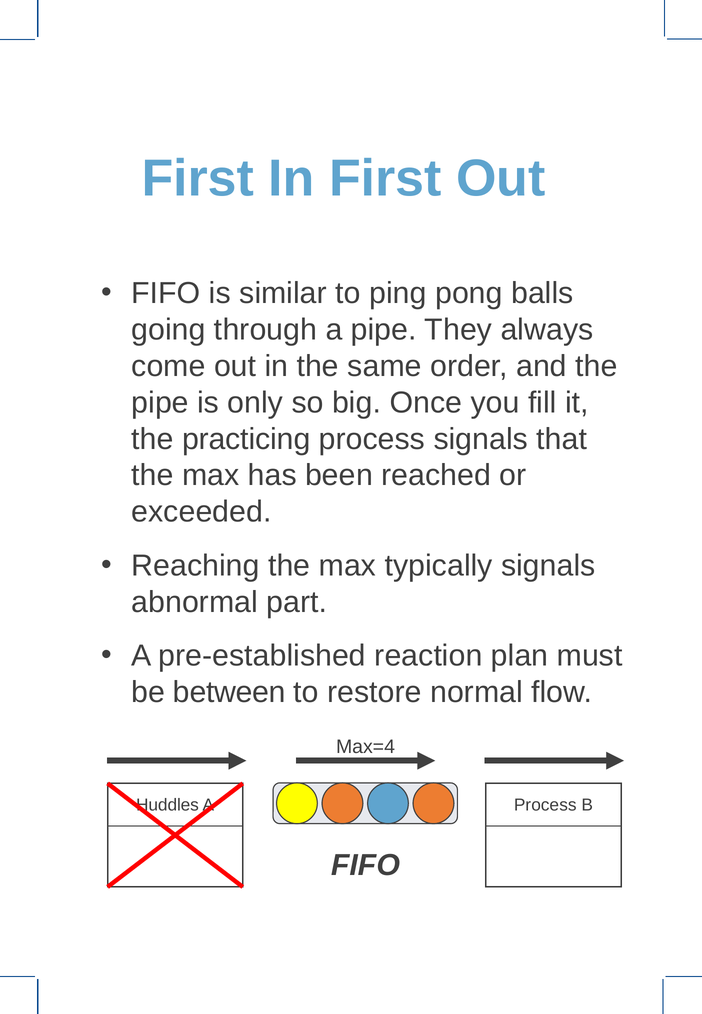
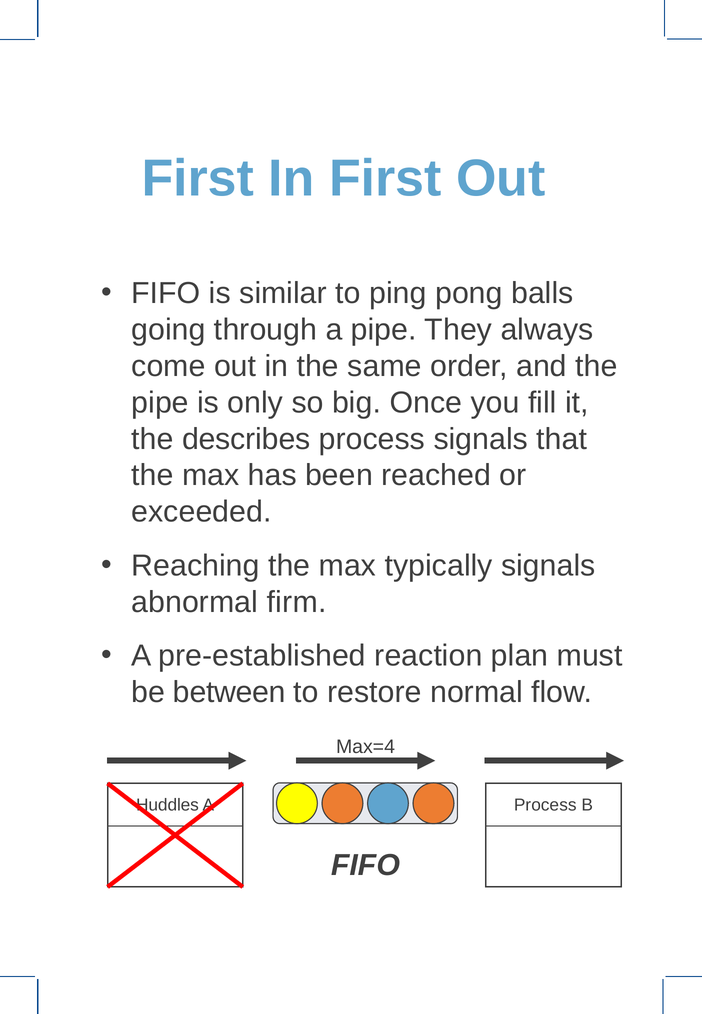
practicing: practicing -> describes (246, 439)
part: part -> firm (297, 602)
